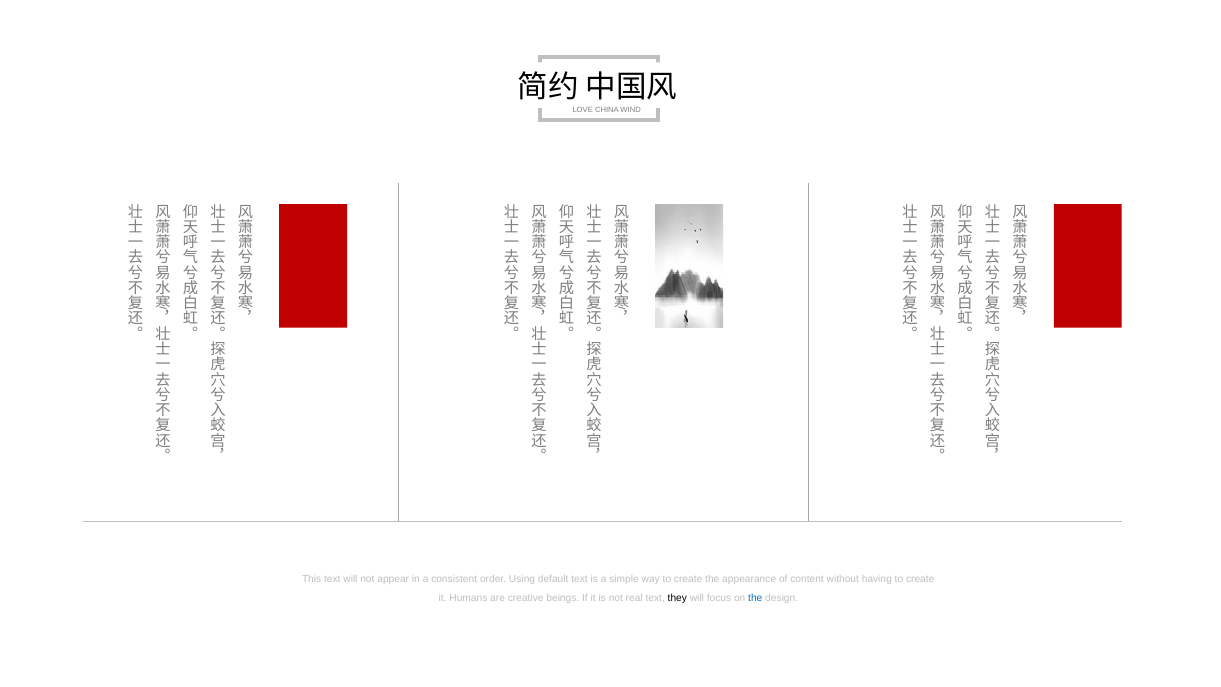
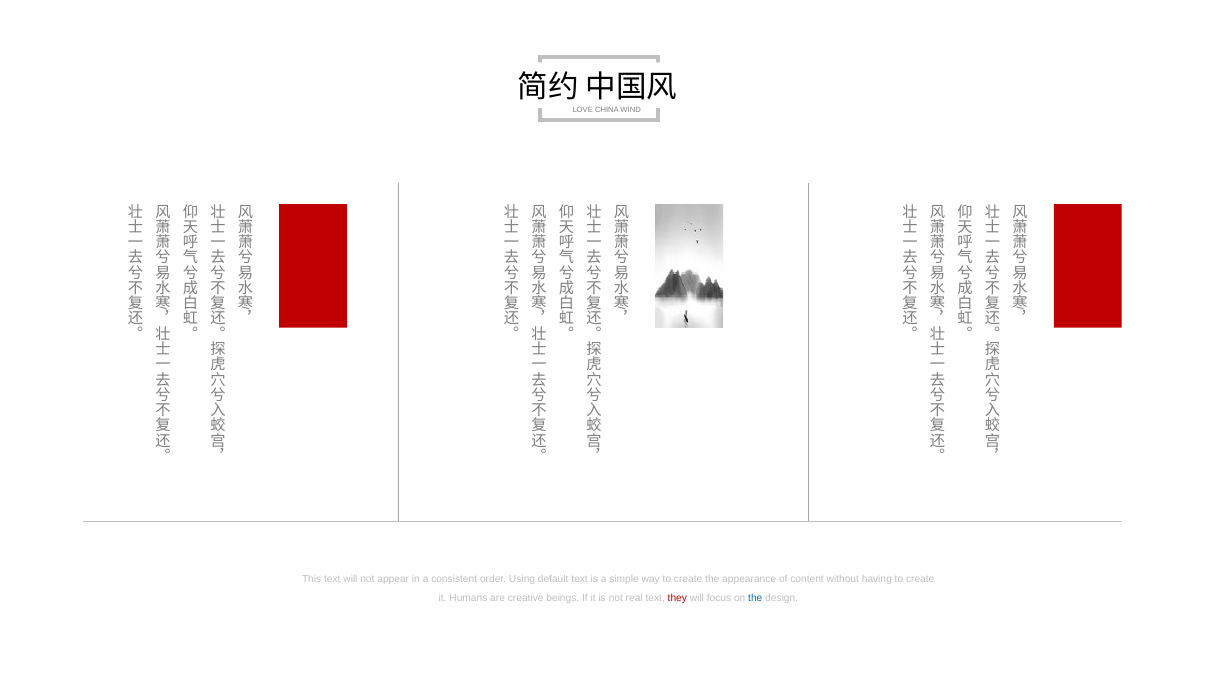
they colour: black -> red (677, 598)
